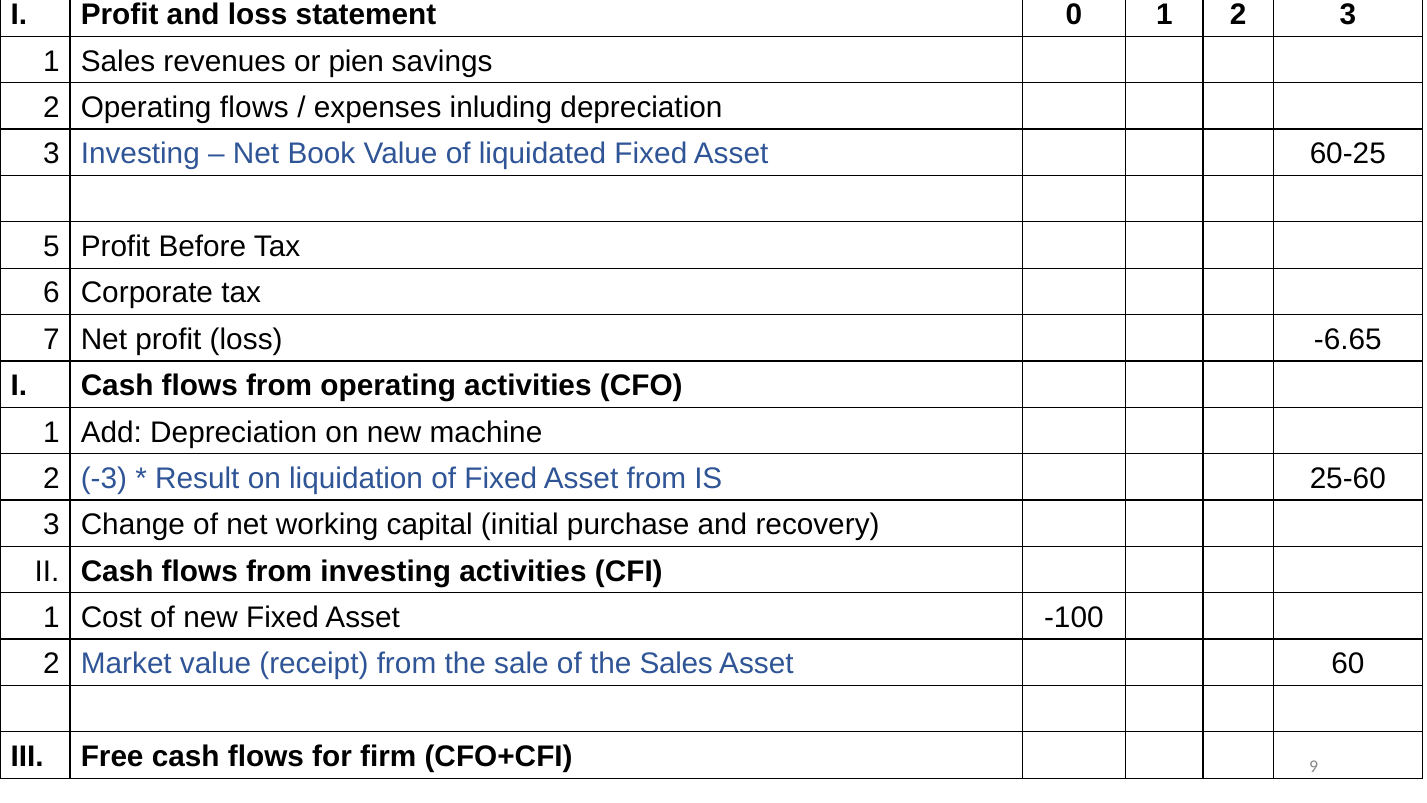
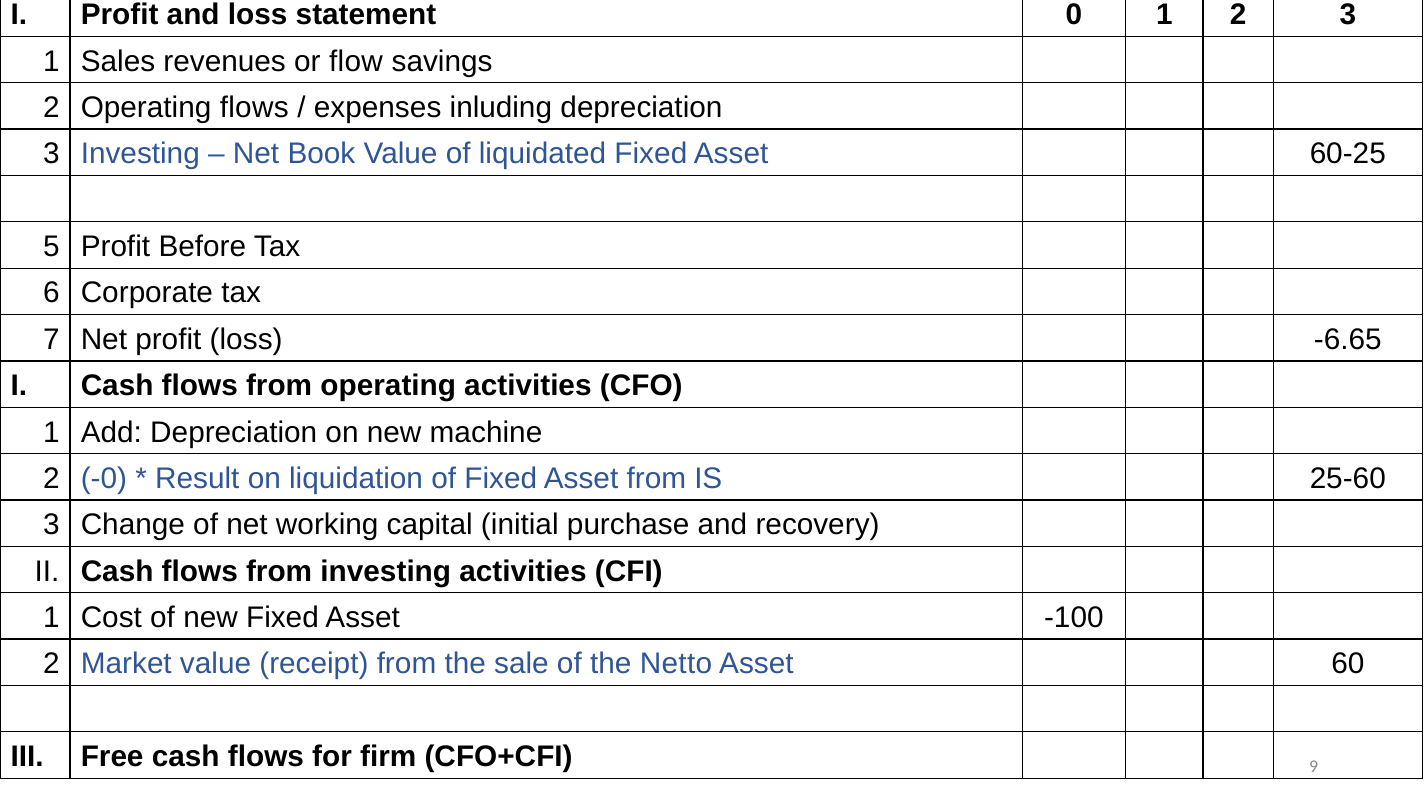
pien: pien -> flow (356, 61)
-3: -3 -> -0 (104, 478)
the Sales: Sales -> Netto (676, 664)
